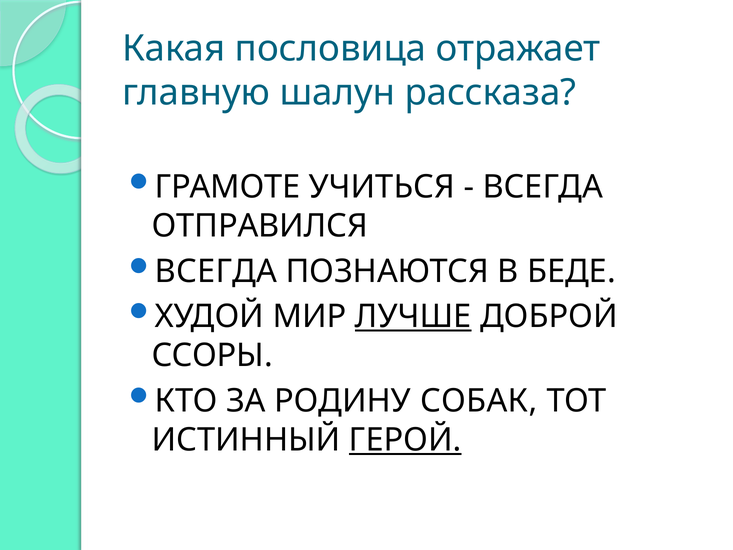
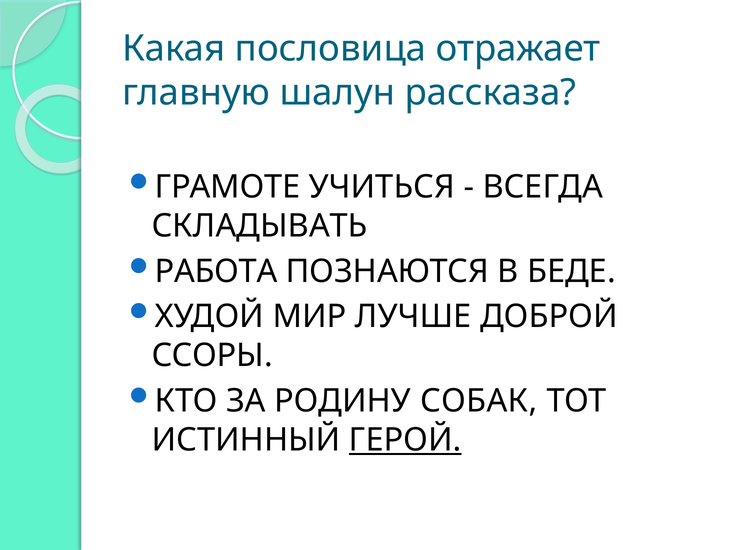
ОТПРАВИЛСЯ: ОТПРАВИЛСЯ -> СКЛАДЫВАТЬ (260, 226)
ВСЕГДА: ВСЕГДА -> РАБОТА (216, 271)
ЛУЧШЕ underline: present -> none (413, 316)
